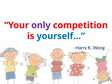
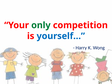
only colour: purple -> green (41, 25)
